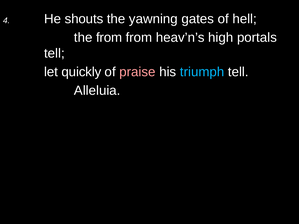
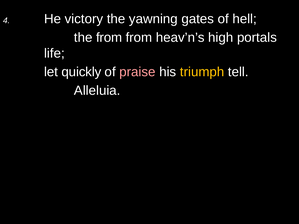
shouts: shouts -> victory (84, 19)
tell: tell -> life (54, 53)
triumph colour: light blue -> yellow (202, 72)
